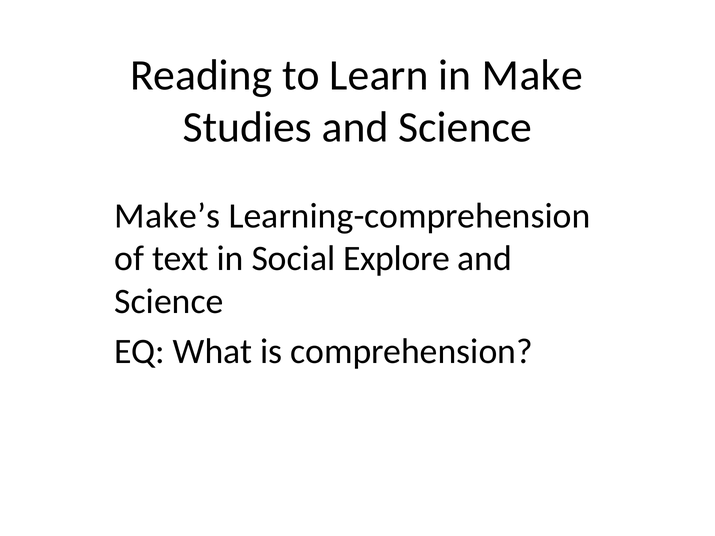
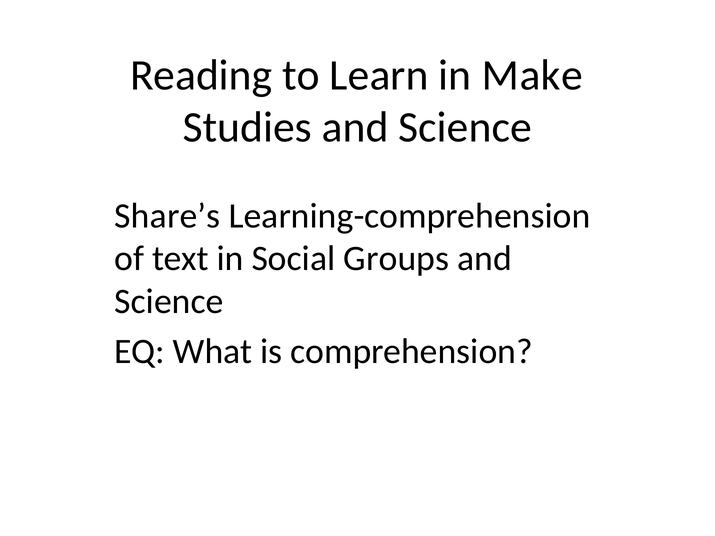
Make’s: Make’s -> Share’s (167, 216)
Explore: Explore -> Groups (396, 259)
